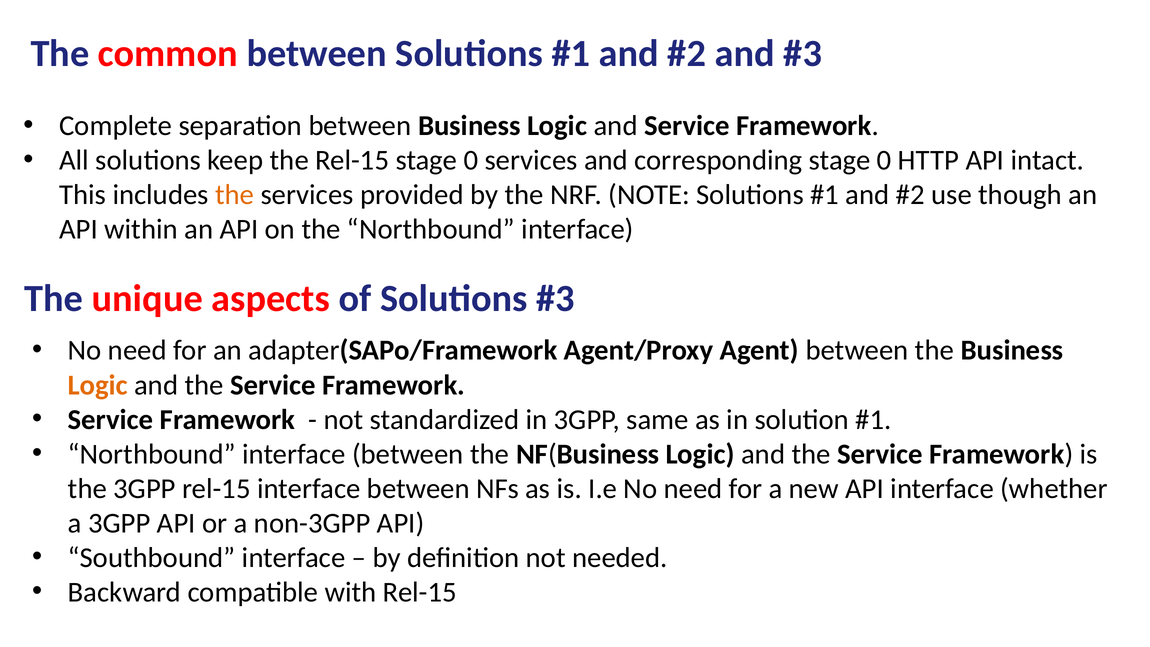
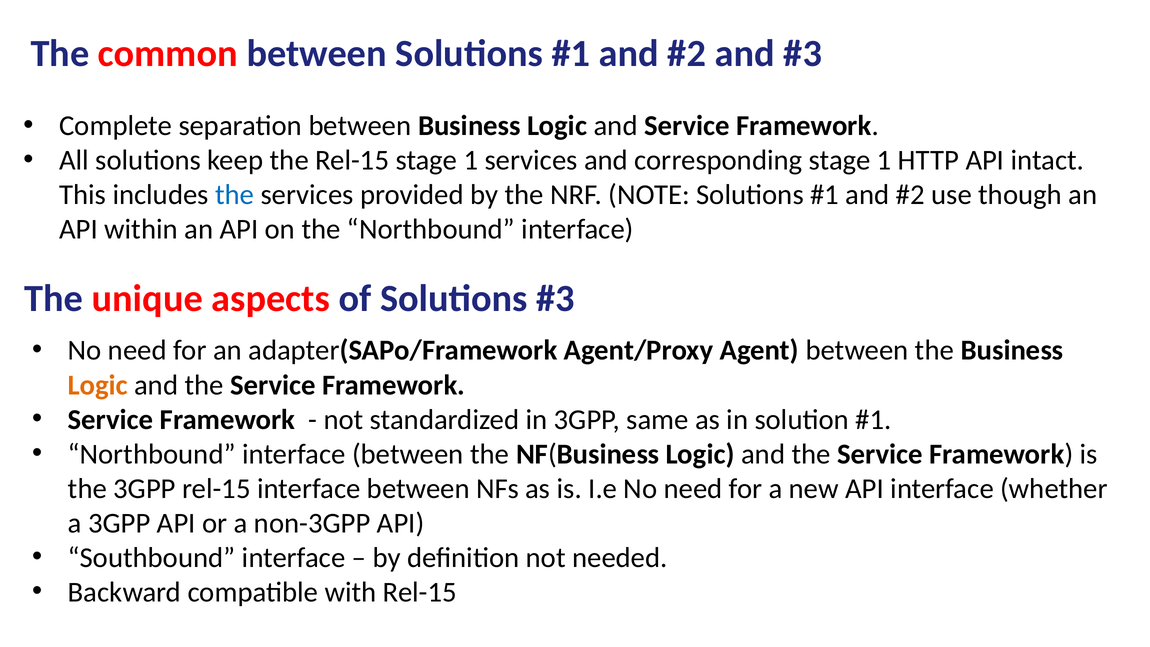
Rel-15 stage 0: 0 -> 1 (471, 160)
corresponding stage 0: 0 -> 1 (884, 160)
the colour: orange -> blue (235, 195)
